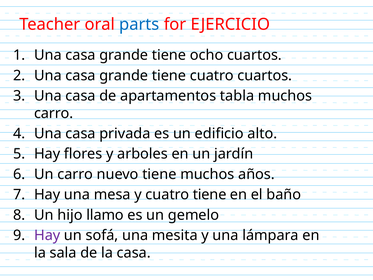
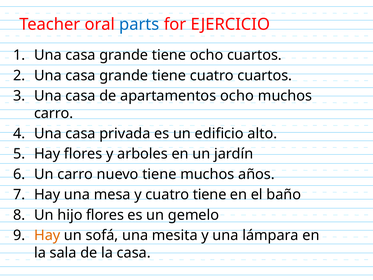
apartamentos tabla: tabla -> ocho (237, 96)
hijo llamo: llamo -> flores (105, 215)
Hay colour: purple -> orange (47, 235)
